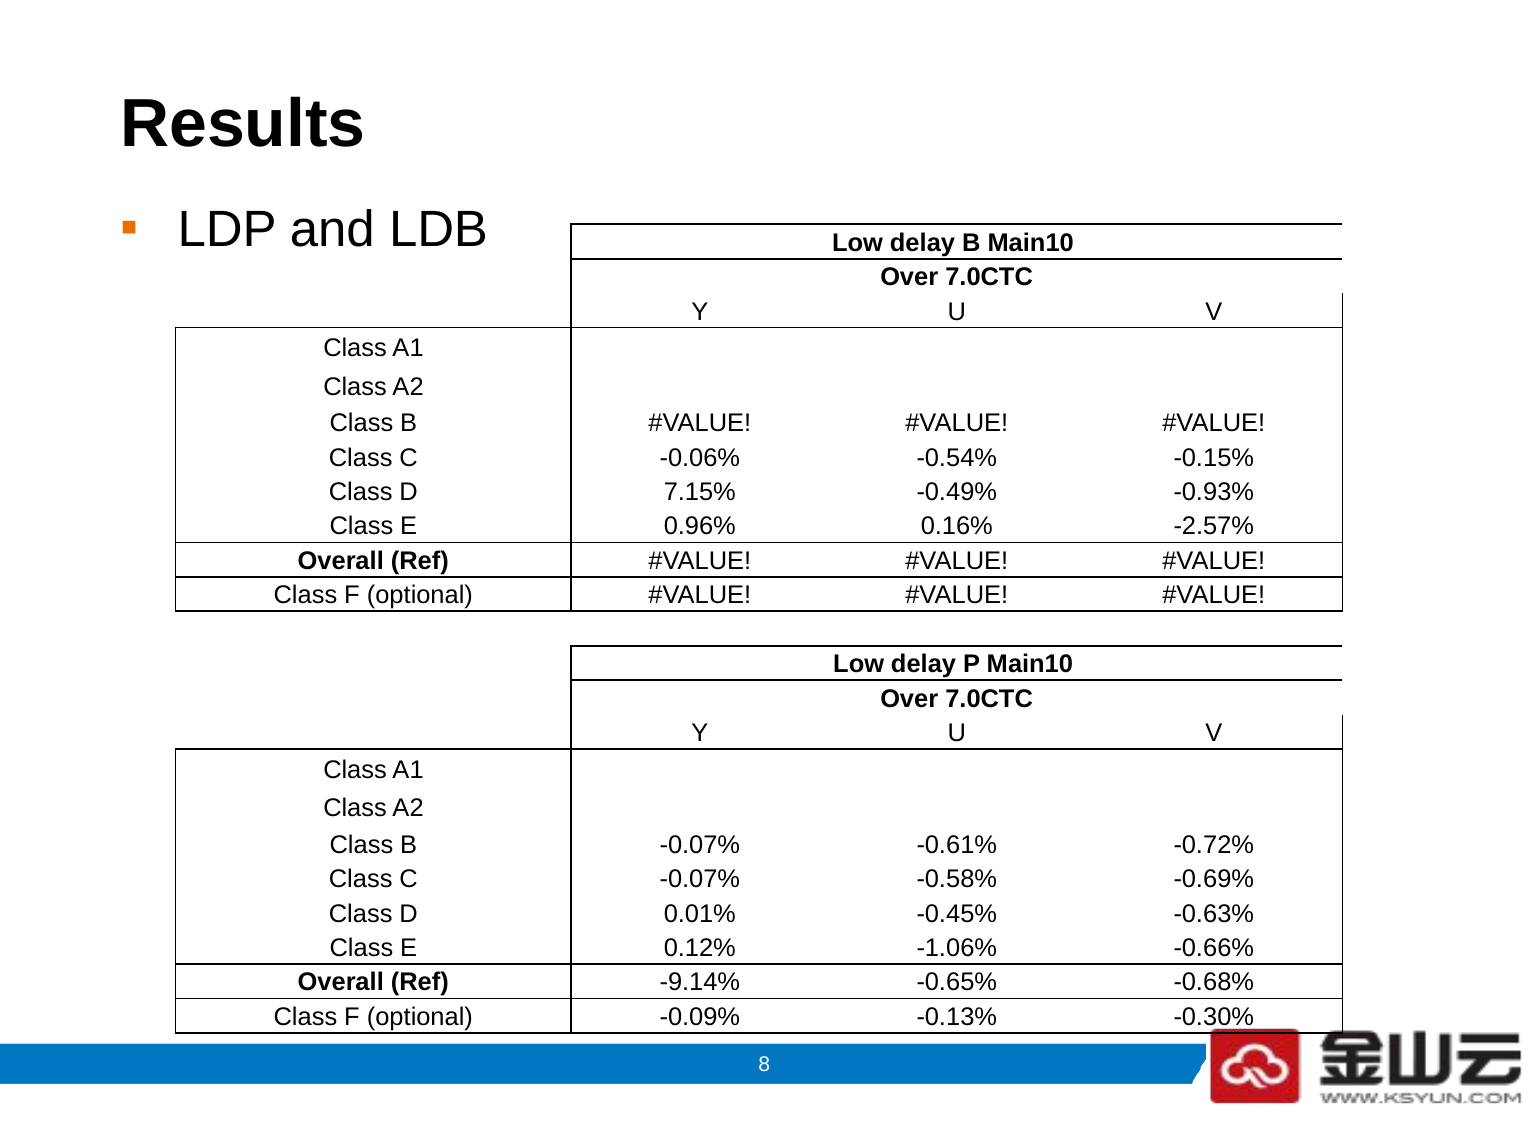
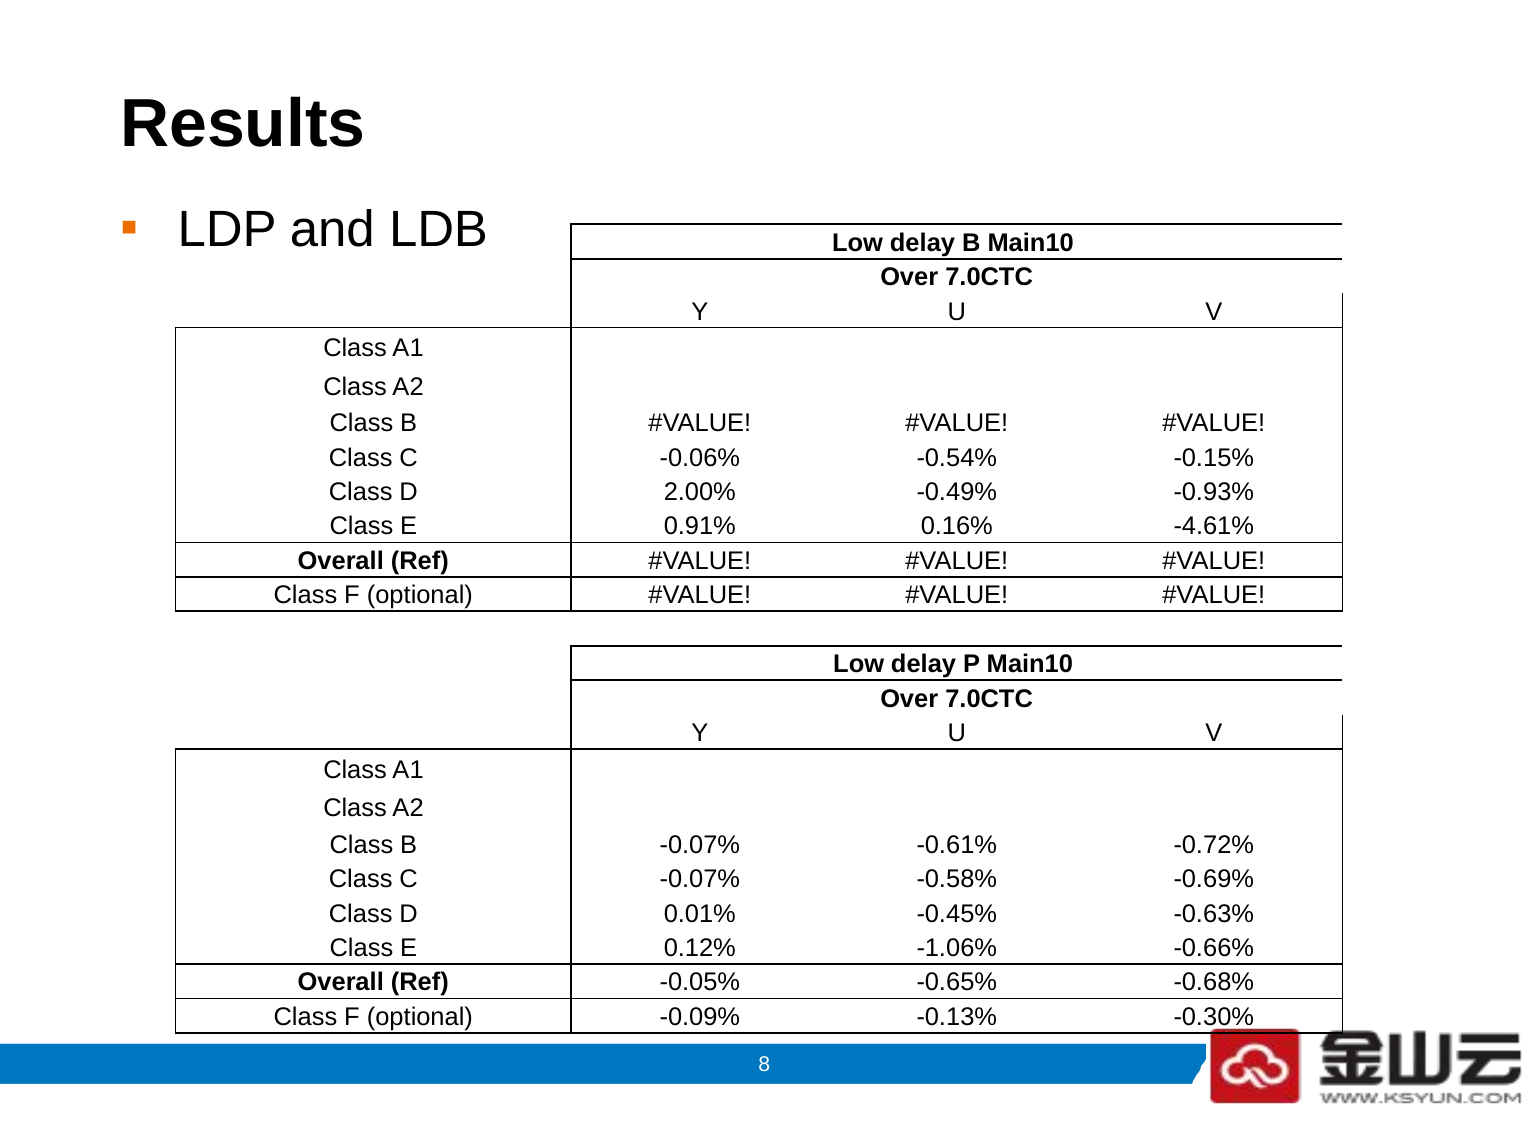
7.15%: 7.15% -> 2.00% (700, 492)
0.96%: 0.96% -> 0.91% (700, 526)
-2.57%: -2.57% -> -4.61% (1214, 526)
-9.14%: -9.14% -> -0.05% (700, 982)
